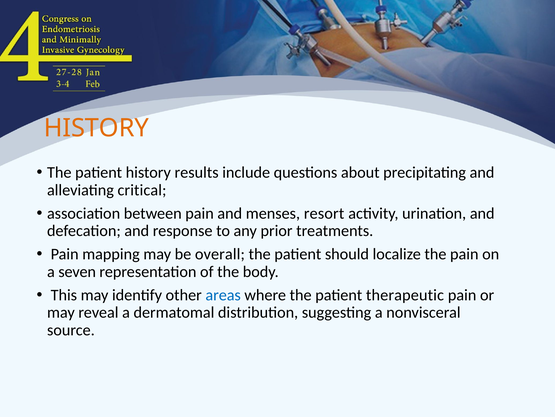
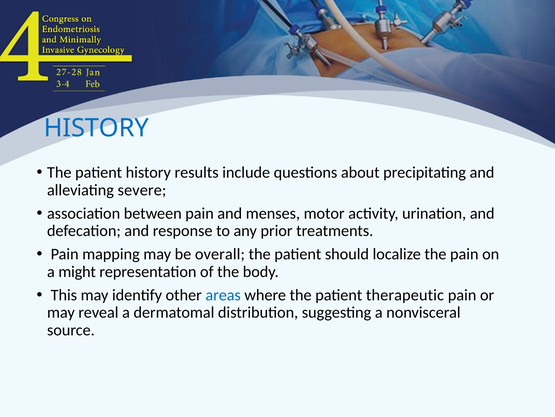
HISTORY colour: orange -> blue (96, 128)
critical: critical -> severe (142, 190)
resort: resort -> motor (324, 213)
seven: seven -> might (77, 271)
